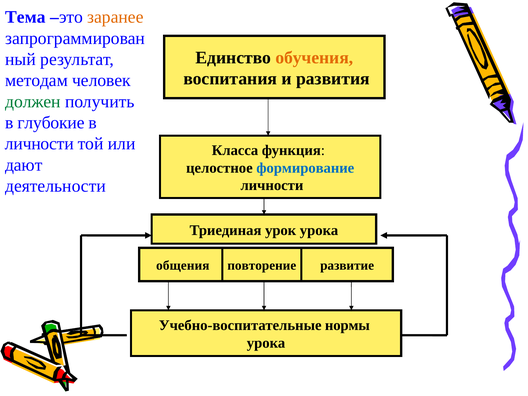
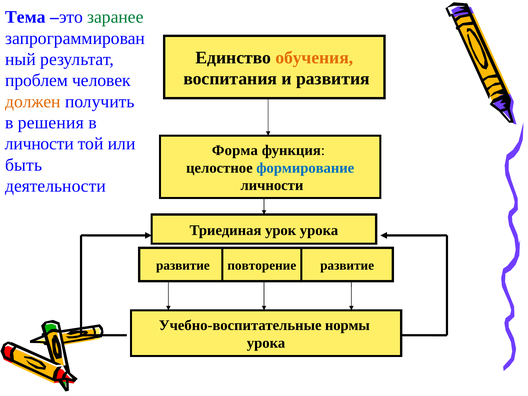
заранее colour: orange -> green (115, 17)
методам: методам -> проблем (37, 80)
должен colour: green -> orange (33, 102)
глубокие: глубокие -> решения (51, 123)
Класса: Класса -> Форма (235, 150)
дают: дают -> быть (24, 165)
общения: общения -> развитие (183, 265)
